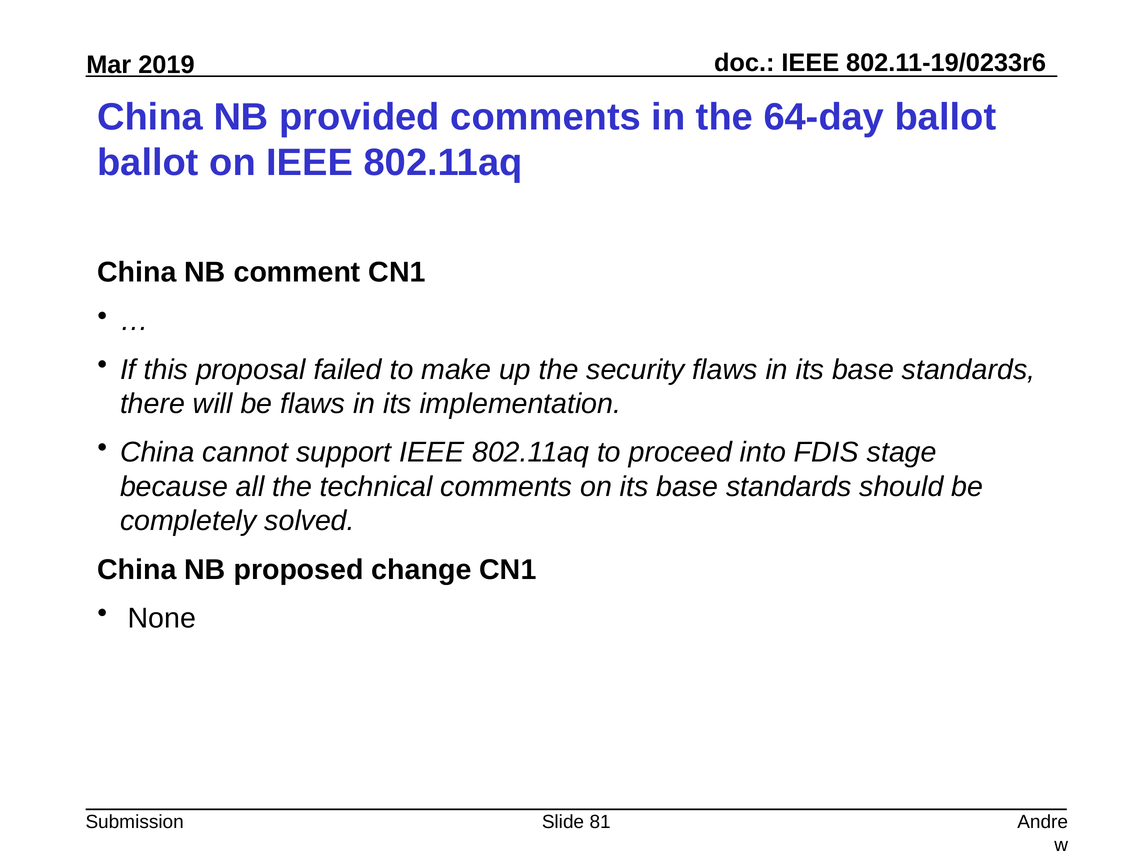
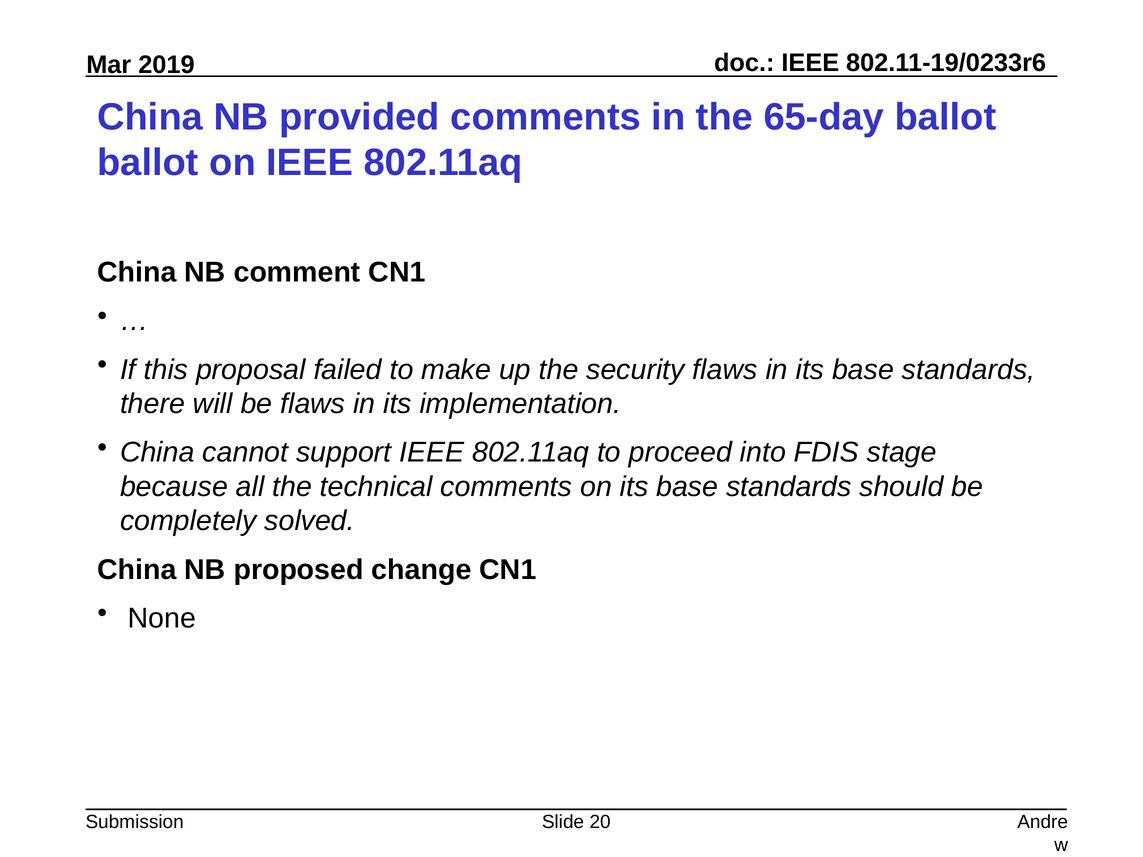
64-day: 64-day -> 65-day (824, 117)
81: 81 -> 20 (600, 822)
